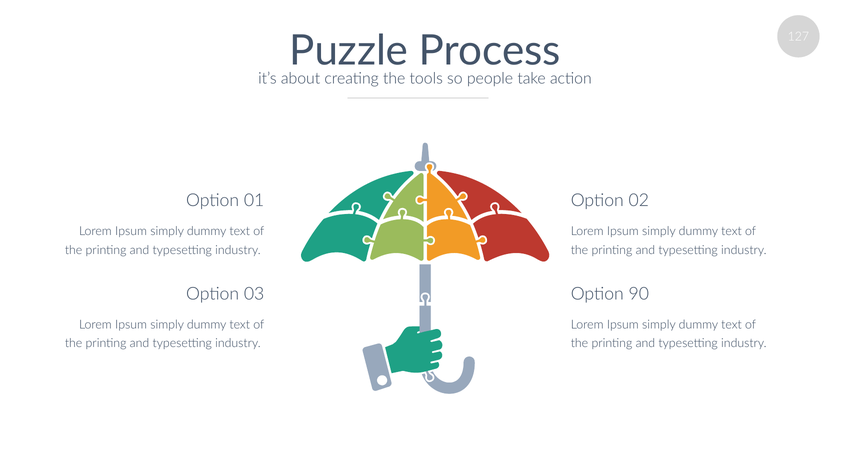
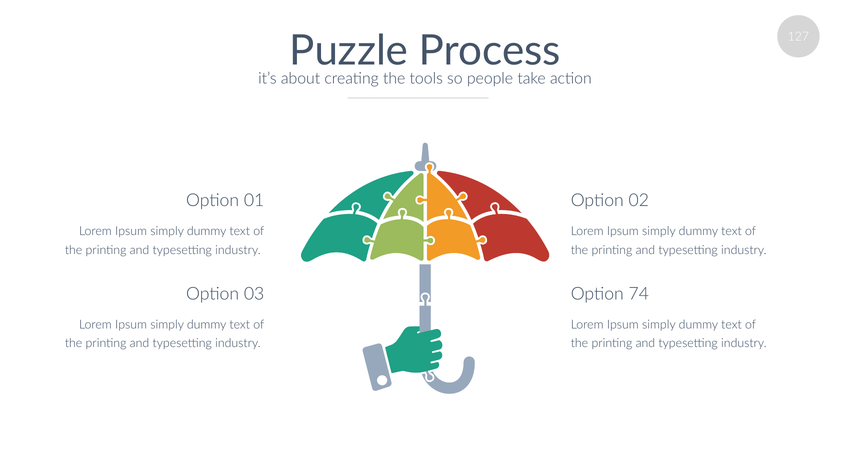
90: 90 -> 74 (639, 294)
